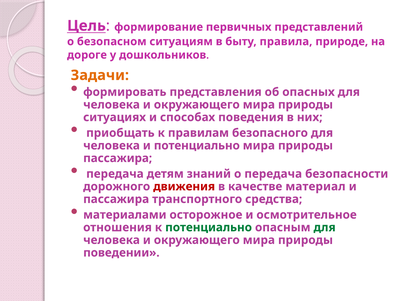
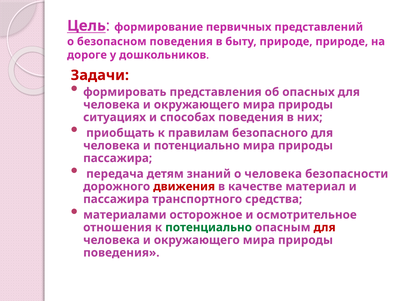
безопасном ситуациям: ситуациям -> поведения (181, 42)
быту правила: правила -> природе (286, 42)
Задачи colour: orange -> red (100, 75)
о передача: передача -> человека (273, 174)
для colour: green -> red (325, 228)
поведении: поведении -> поведения (121, 253)
